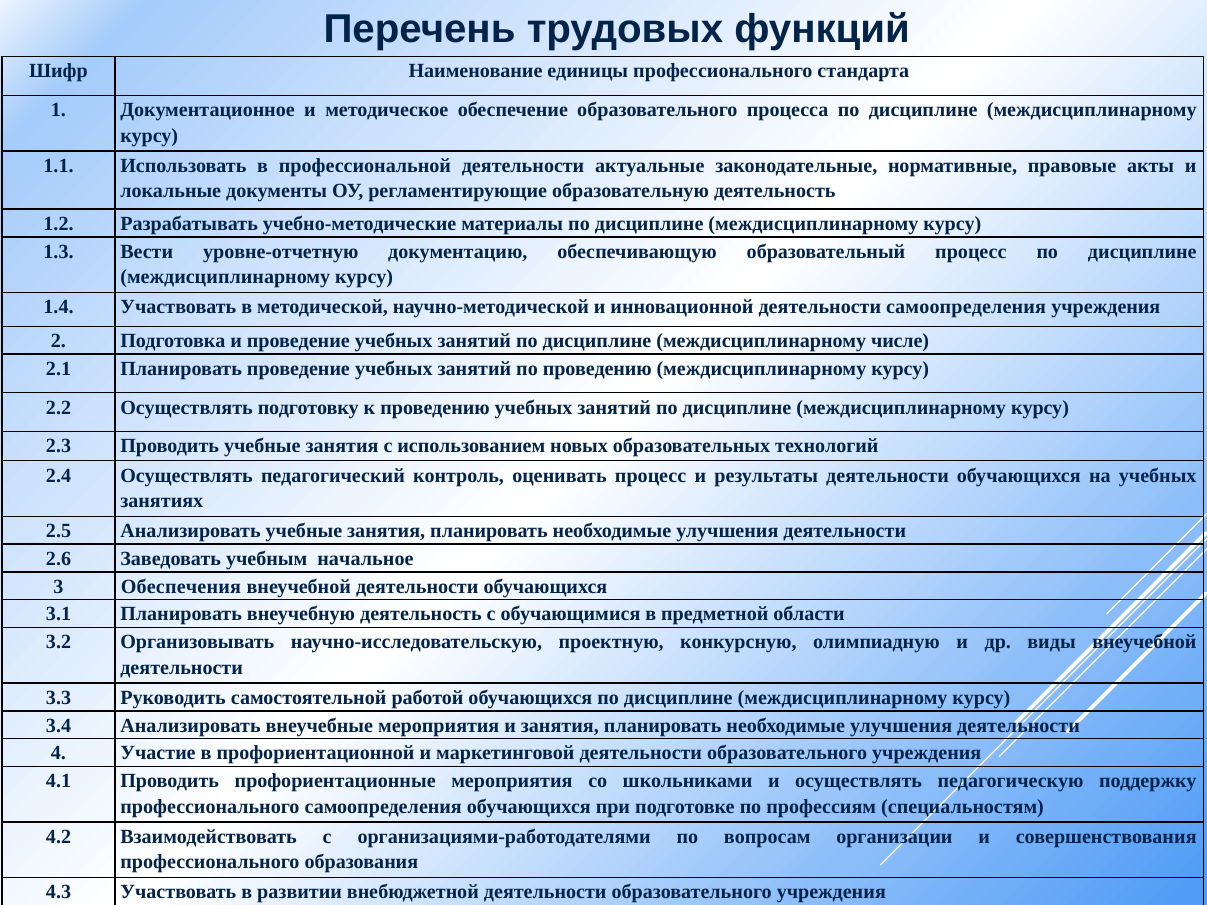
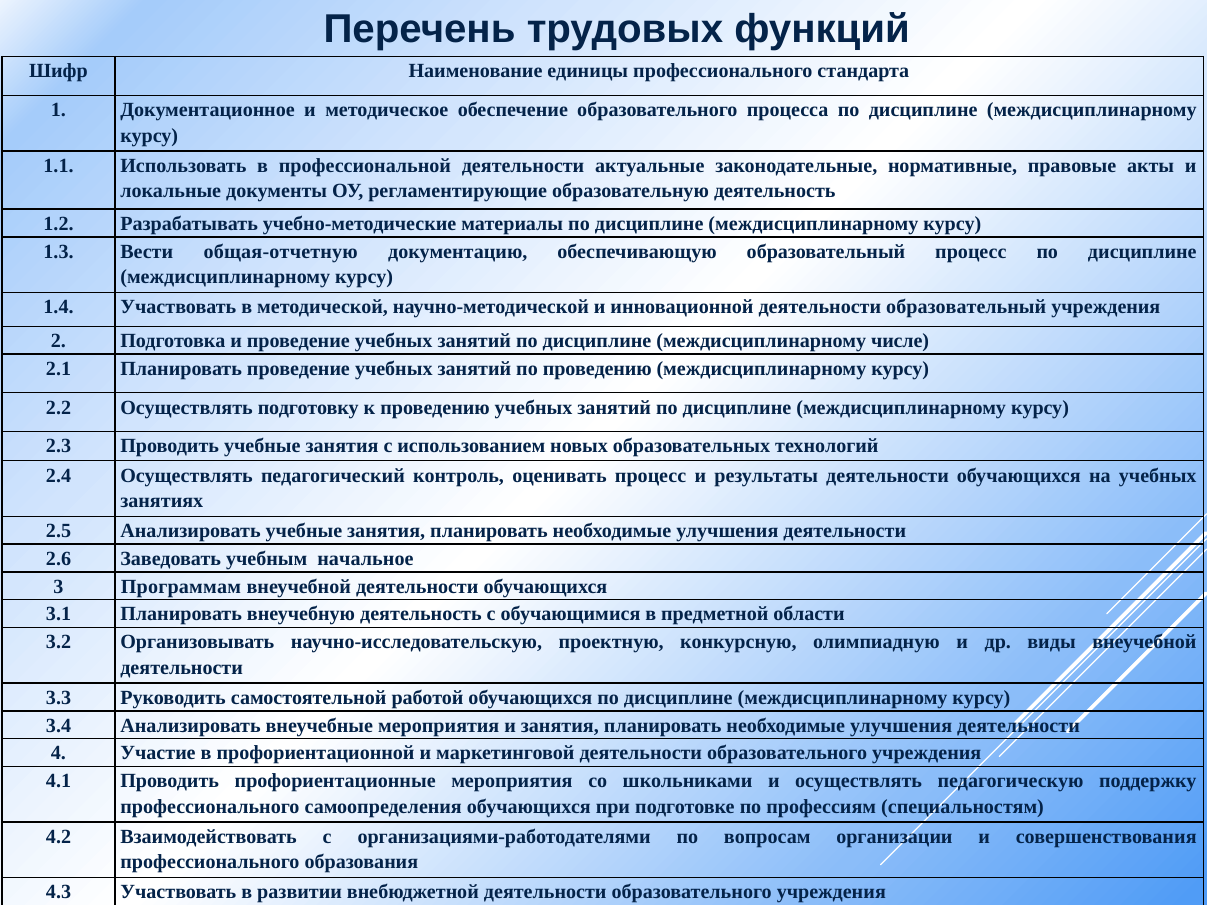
уровне-отчетную: уровне-отчетную -> общая-отчетную (281, 252)
деятельности самоопределения: самоопределения -> образовательный (966, 307)
Обеспечения: Обеспечения -> Программам (181, 587)
